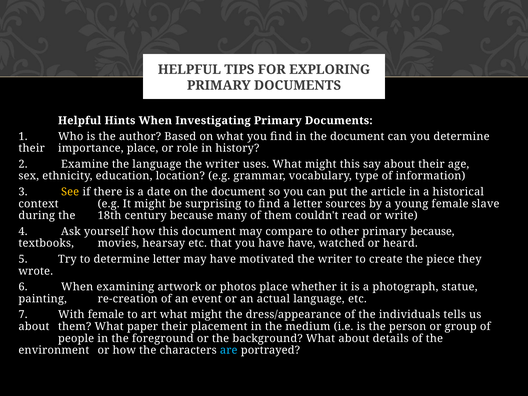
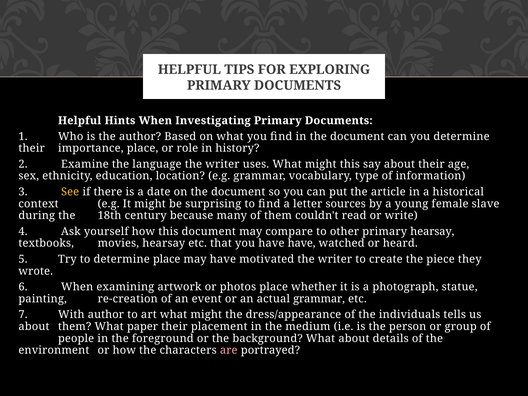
primary because: because -> hearsay (432, 231)
determine letter: letter -> place (167, 259)
actual language: language -> grammar (319, 299)
With female: female -> author (106, 315)
are colour: light blue -> pink (229, 350)
